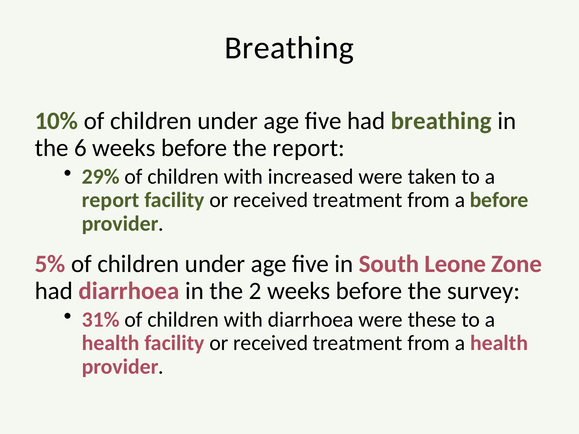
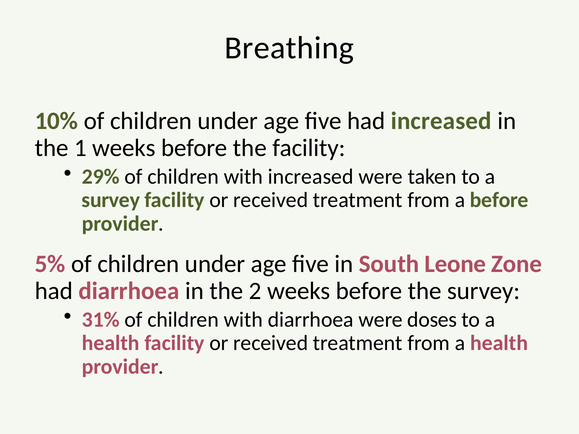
had breathing: breathing -> increased (441, 121)
6: 6 -> 1 (80, 148)
the report: report -> facility (309, 148)
report: report -> survey (111, 200)
these: these -> doses (432, 320)
